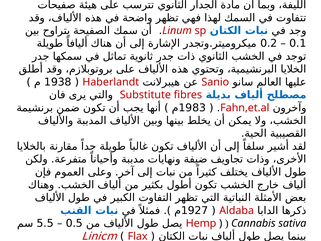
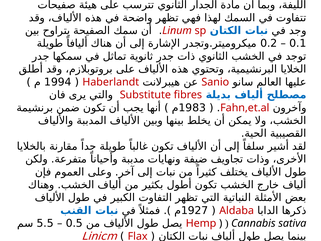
1938: 1938 -> 1994 (58, 82)
